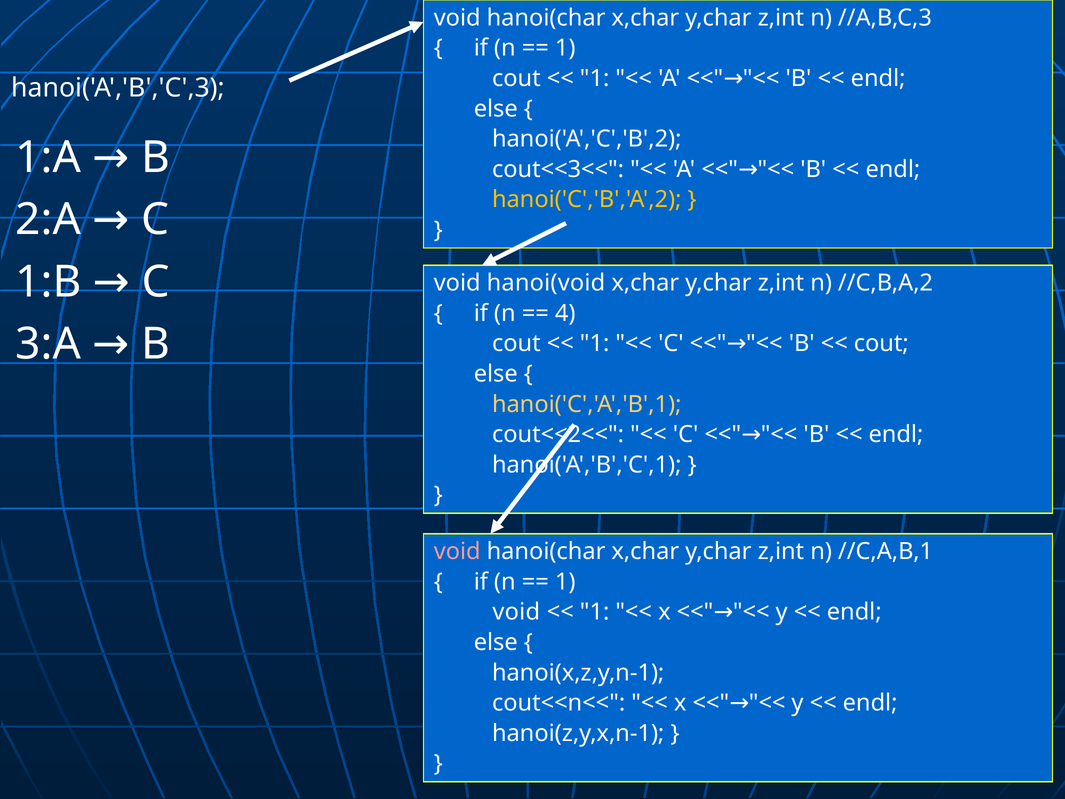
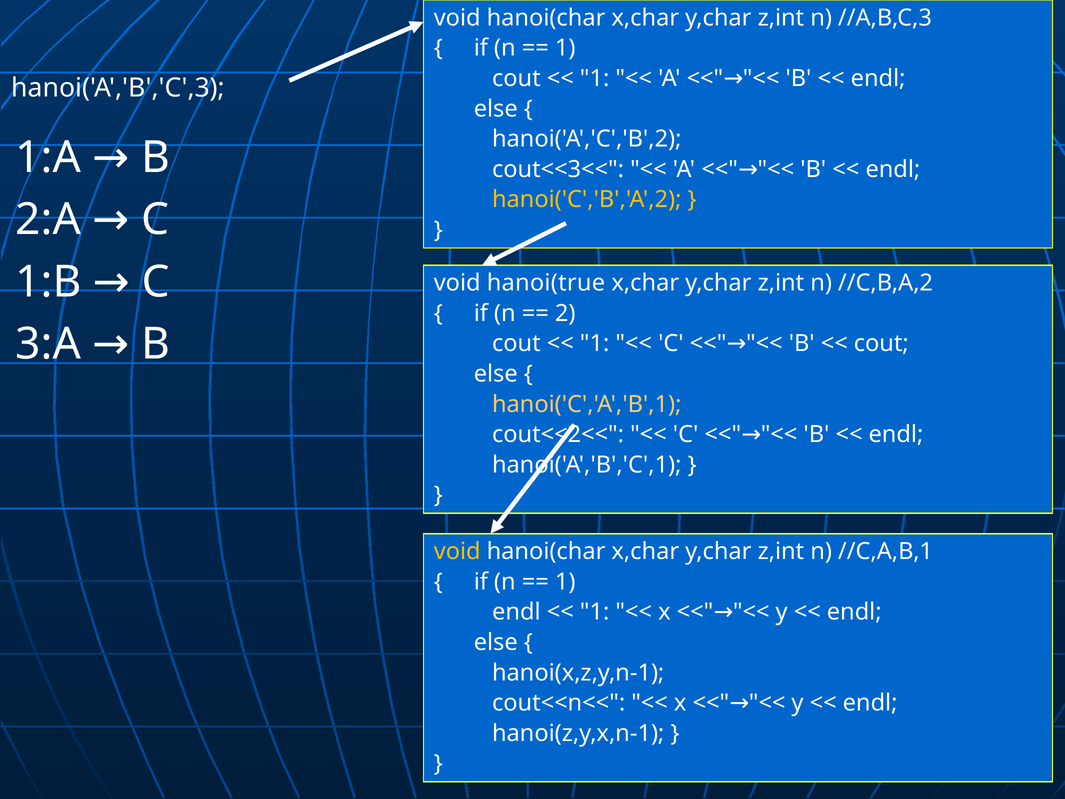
hanoi(void: hanoi(void -> hanoi(true (546, 283)
4: 4 -> 2 (565, 313)
void colour: pink -> yellow (457, 551)
void: void -> endl (516, 612)
